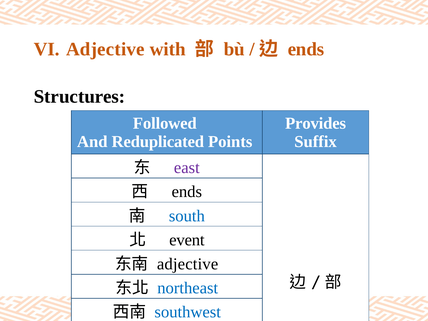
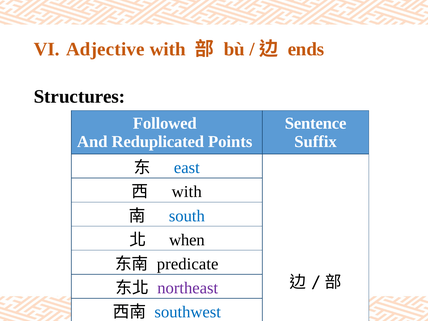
Provides: Provides -> Sentence (316, 123)
east colour: purple -> blue (187, 168)
ends: ends -> with (187, 192)
event: event -> when (187, 240)
adjective: adjective -> predicate (188, 264)
northeast colour: blue -> purple (188, 288)
